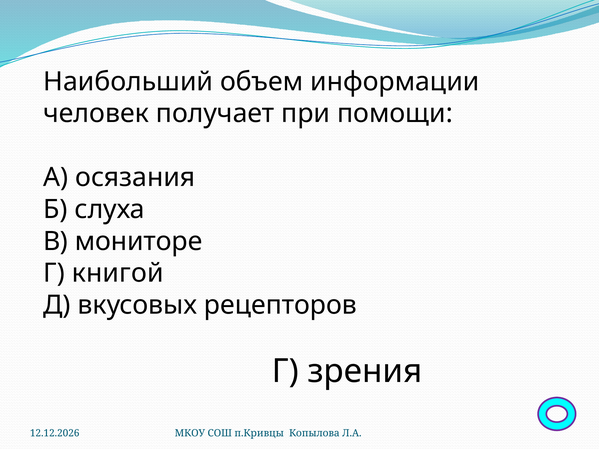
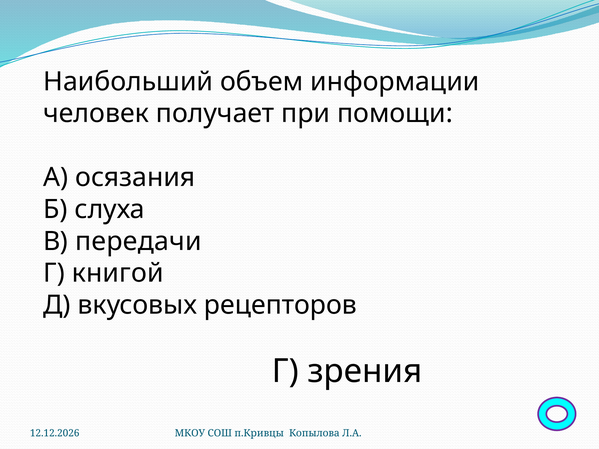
мониторе: мониторе -> передачи (138, 241)
